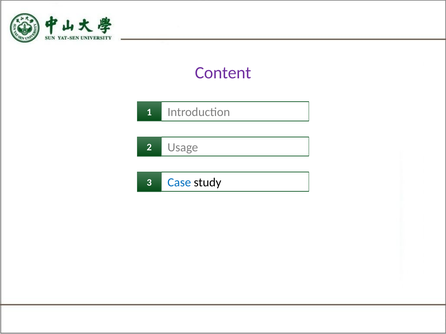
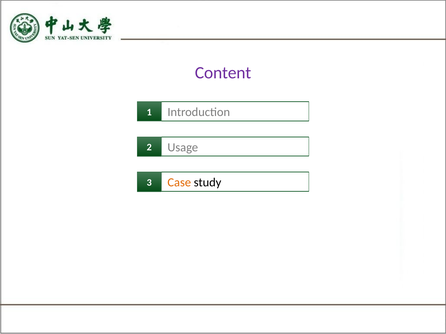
Case colour: blue -> orange (179, 183)
